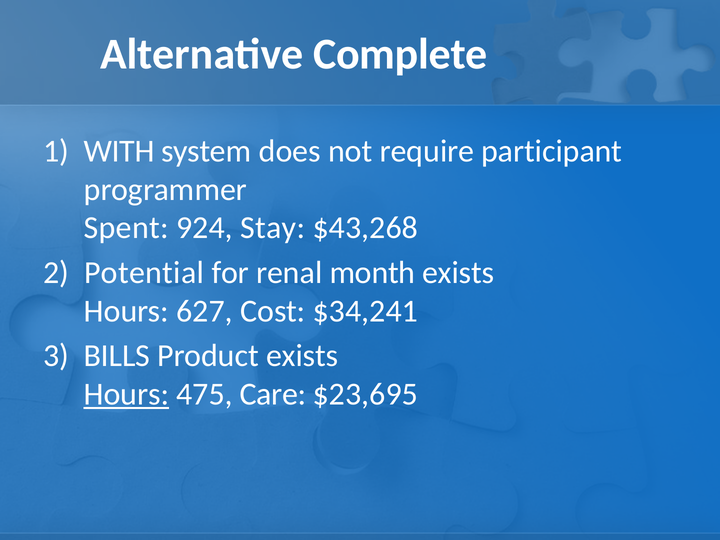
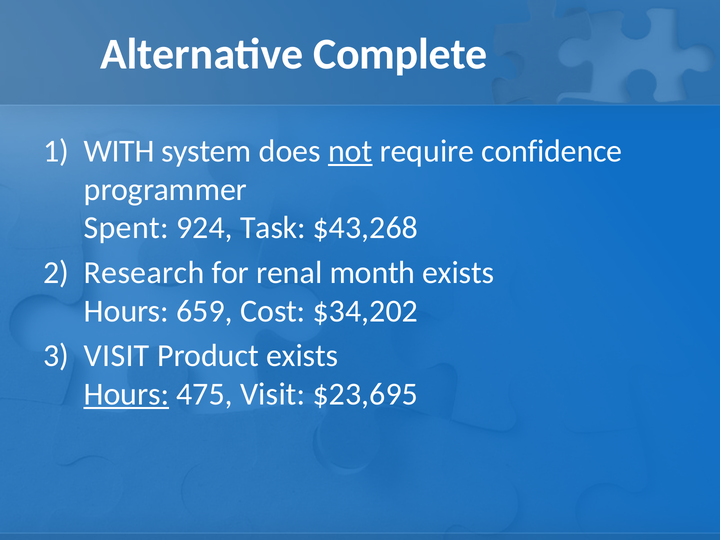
not underline: none -> present (350, 151)
participant: participant -> confidence (552, 151)
Stay: Stay -> Task (273, 228)
Potential: Potential -> Research (144, 273)
627: 627 -> 659 (205, 311)
$34,241: $34,241 -> $34,202 (365, 311)
BILLS: BILLS -> VISIT (117, 356)
475 Care: Care -> Visit (273, 394)
